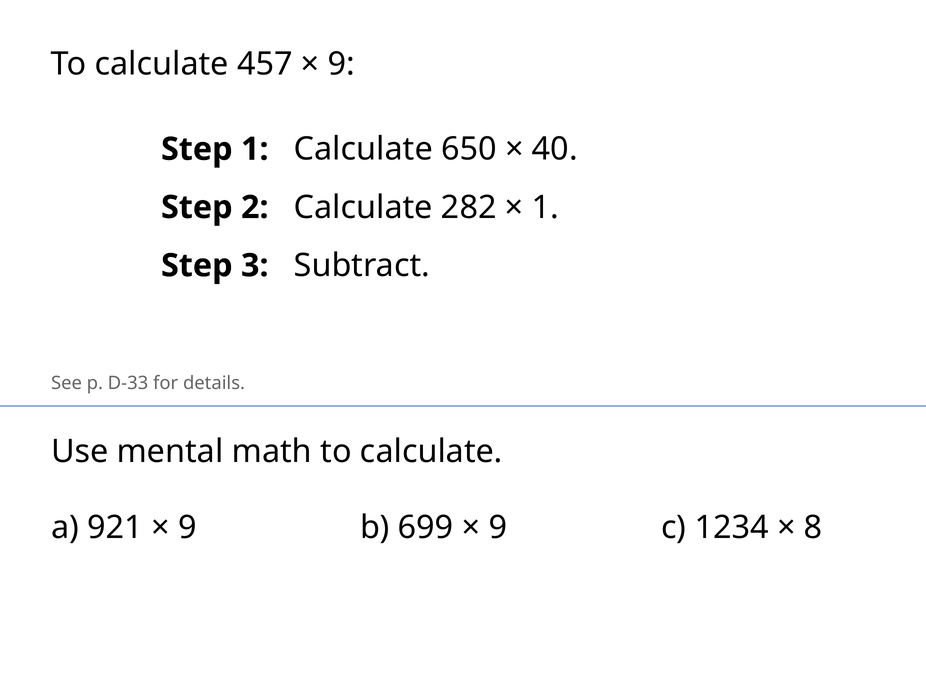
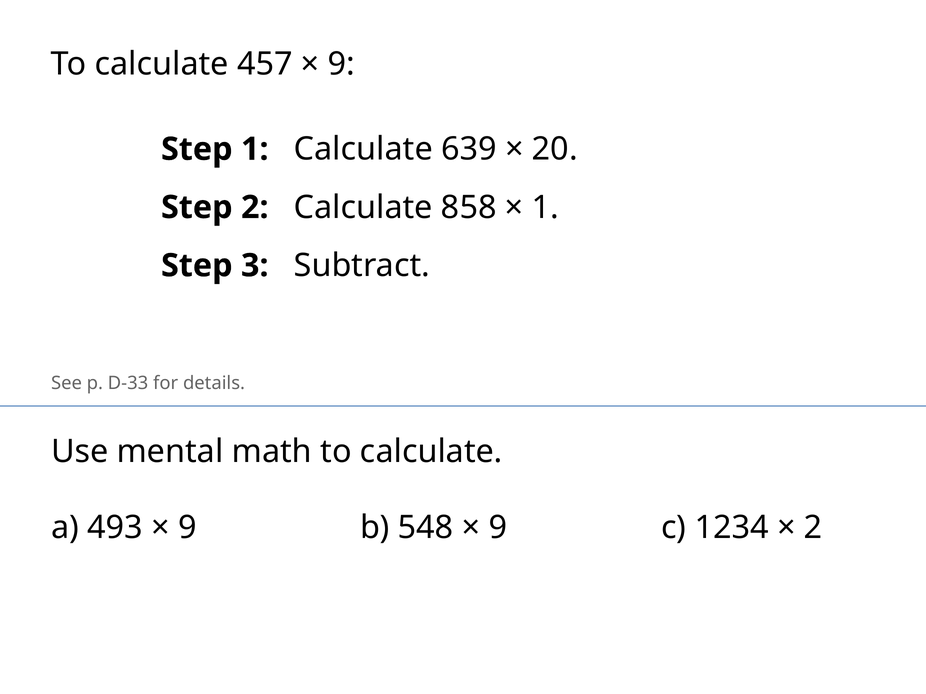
650: 650 -> 639 (469, 149)
40: 40 -> 20 (555, 149)
282: 282 -> 858 (469, 208)
921: 921 -> 493 (115, 528)
699: 699 -> 548 (426, 528)
8: 8 -> 2 (813, 528)
